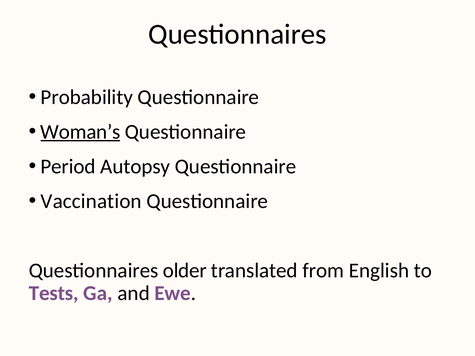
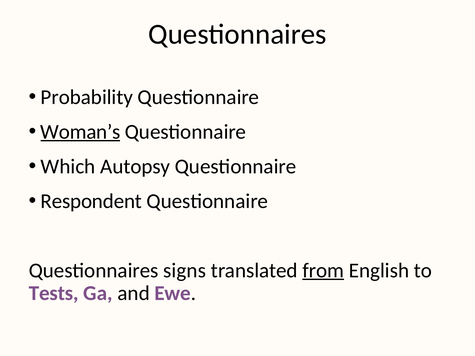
Period: Period -> Which (68, 167)
Vaccination: Vaccination -> Respondent (91, 201)
older: older -> signs (185, 271)
from underline: none -> present (323, 271)
